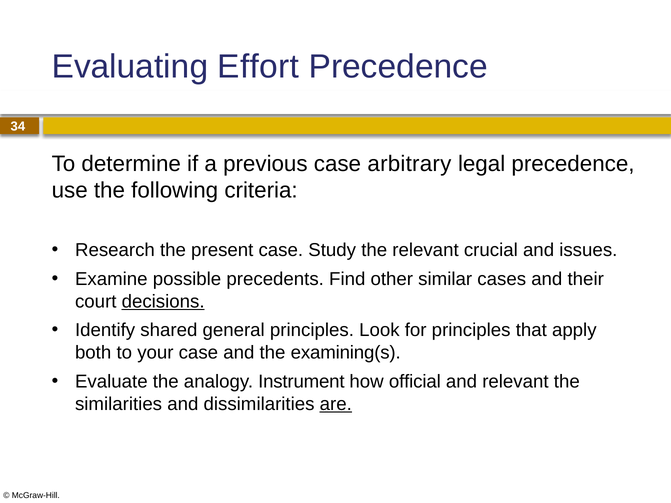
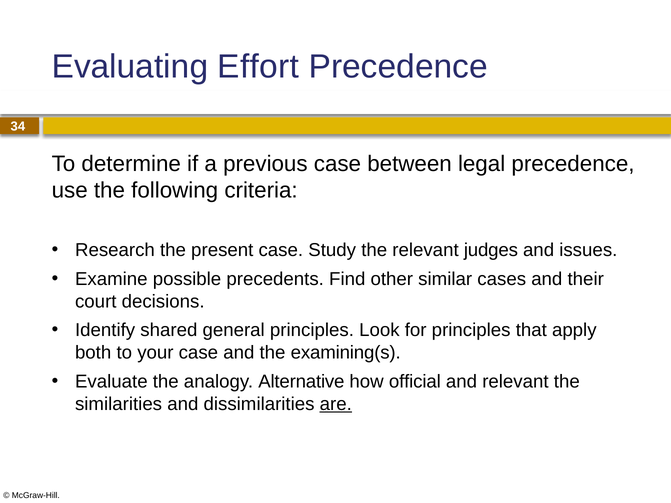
arbitrary: arbitrary -> between (410, 164)
crucial: crucial -> judges (491, 250)
decisions underline: present -> none (163, 302)
Instrument: Instrument -> Alternative (301, 382)
